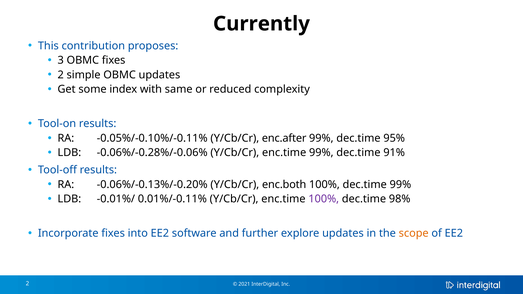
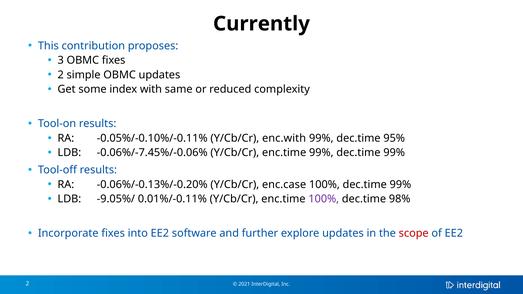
enc.after: enc.after -> enc.with (284, 138)
-0.06%/-0.28%/-0.06%: -0.06%/-0.28%/-0.06% -> -0.06%/-7.45%/-0.06% (152, 153)
99% dec.time 91%: 91% -> 99% (394, 153)
enc.both: enc.both -> enc.case (284, 185)
-0.01%/: -0.01%/ -> -9.05%/ (116, 199)
scope colour: orange -> red (414, 234)
